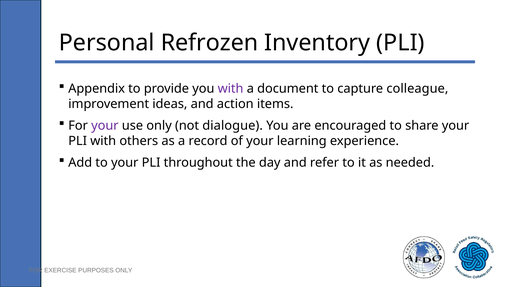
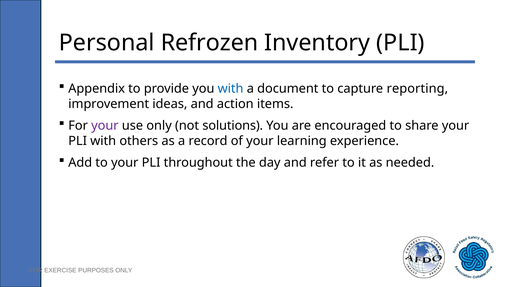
with colour: purple -> blue (231, 89)
colleague: colleague -> reporting (417, 89)
dialogue: dialogue -> solutions (233, 126)
